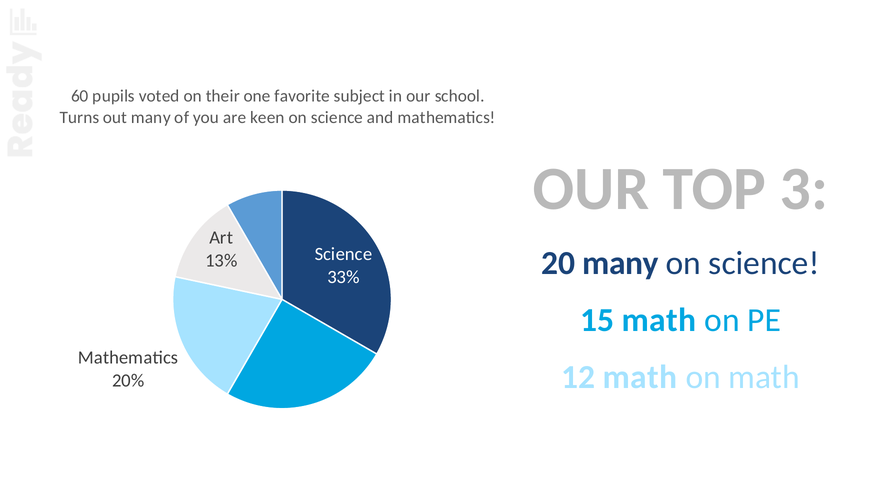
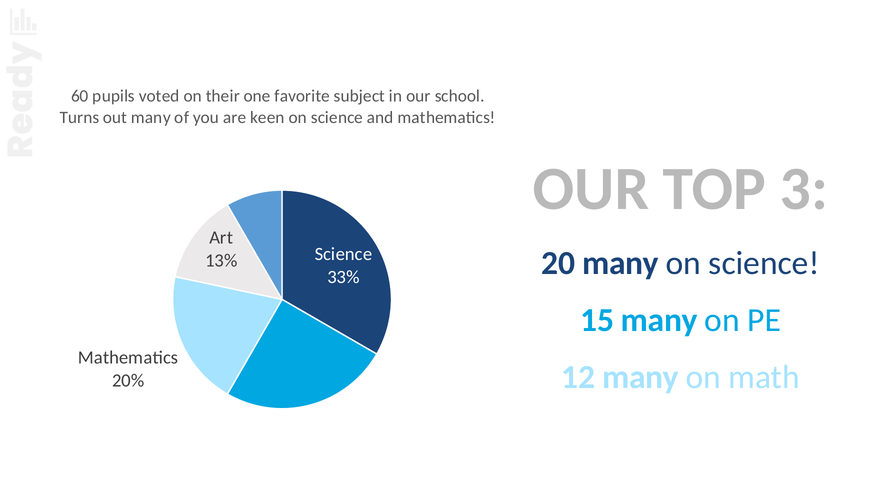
15 math: math -> many (659, 321)
12 math: math -> many (640, 378)
